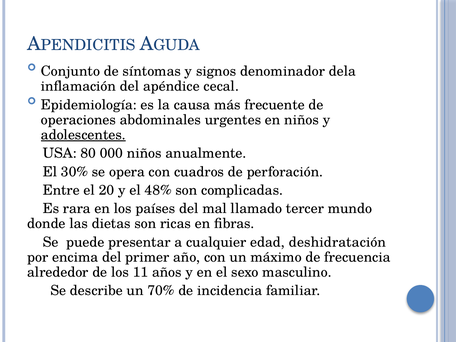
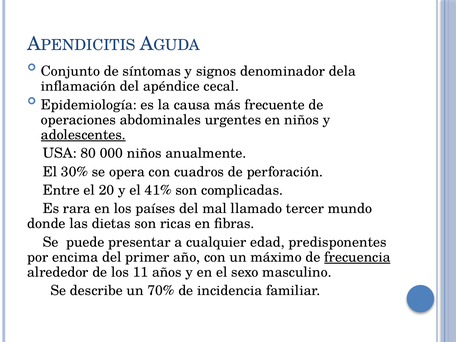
48%: 48% -> 41% (158, 190)
deshidratación: deshidratación -> predisponentes (338, 242)
frecuencia underline: none -> present (357, 257)
